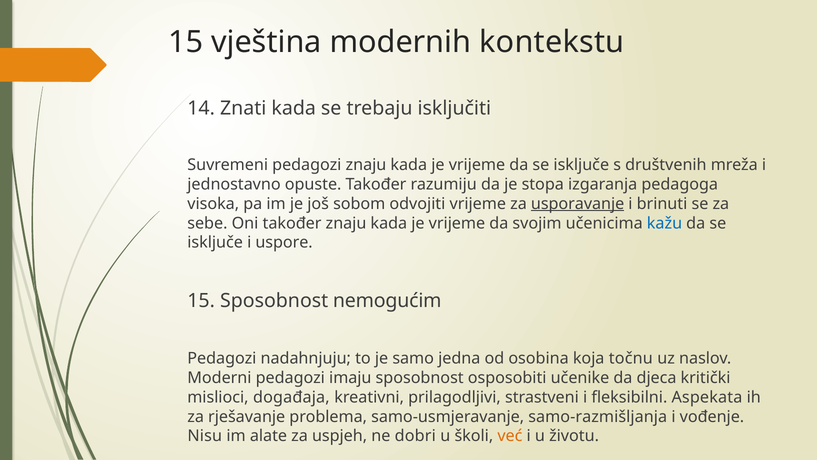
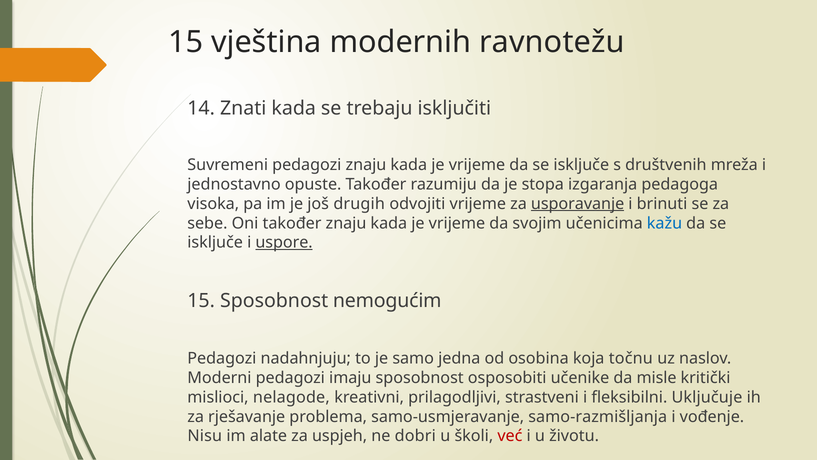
kontekstu: kontekstu -> ravnotežu (552, 42)
sobom: sobom -> drugih (359, 204)
uspore underline: none -> present (284, 242)
djeca: djeca -> misle (657, 377)
događaja: događaja -> nelagode (291, 397)
Aspekata: Aspekata -> Uključuje (707, 397)
već colour: orange -> red (510, 436)
